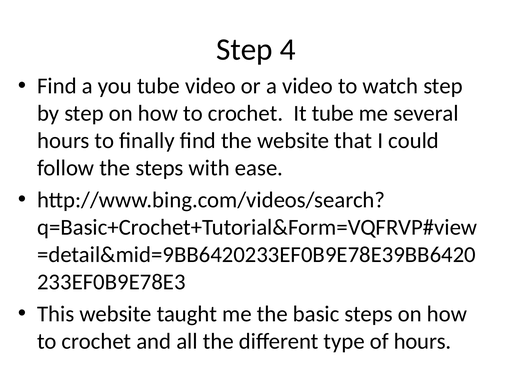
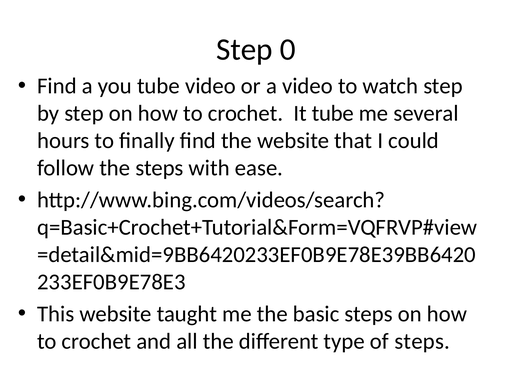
4: 4 -> 0 (288, 50)
of hours: hours -> steps (422, 341)
